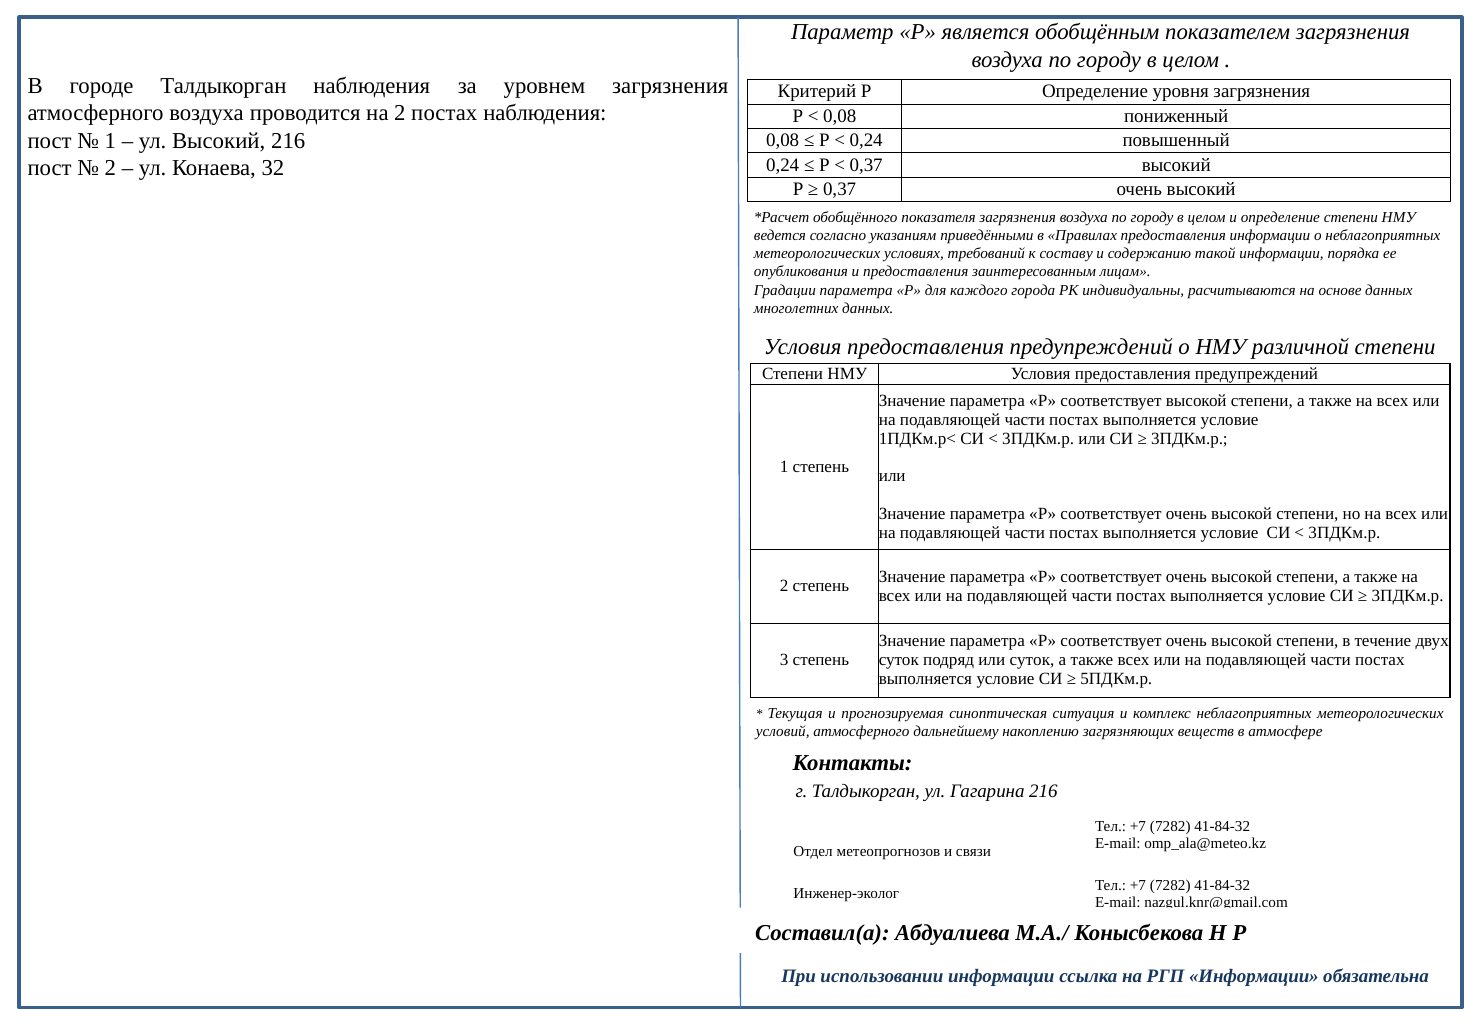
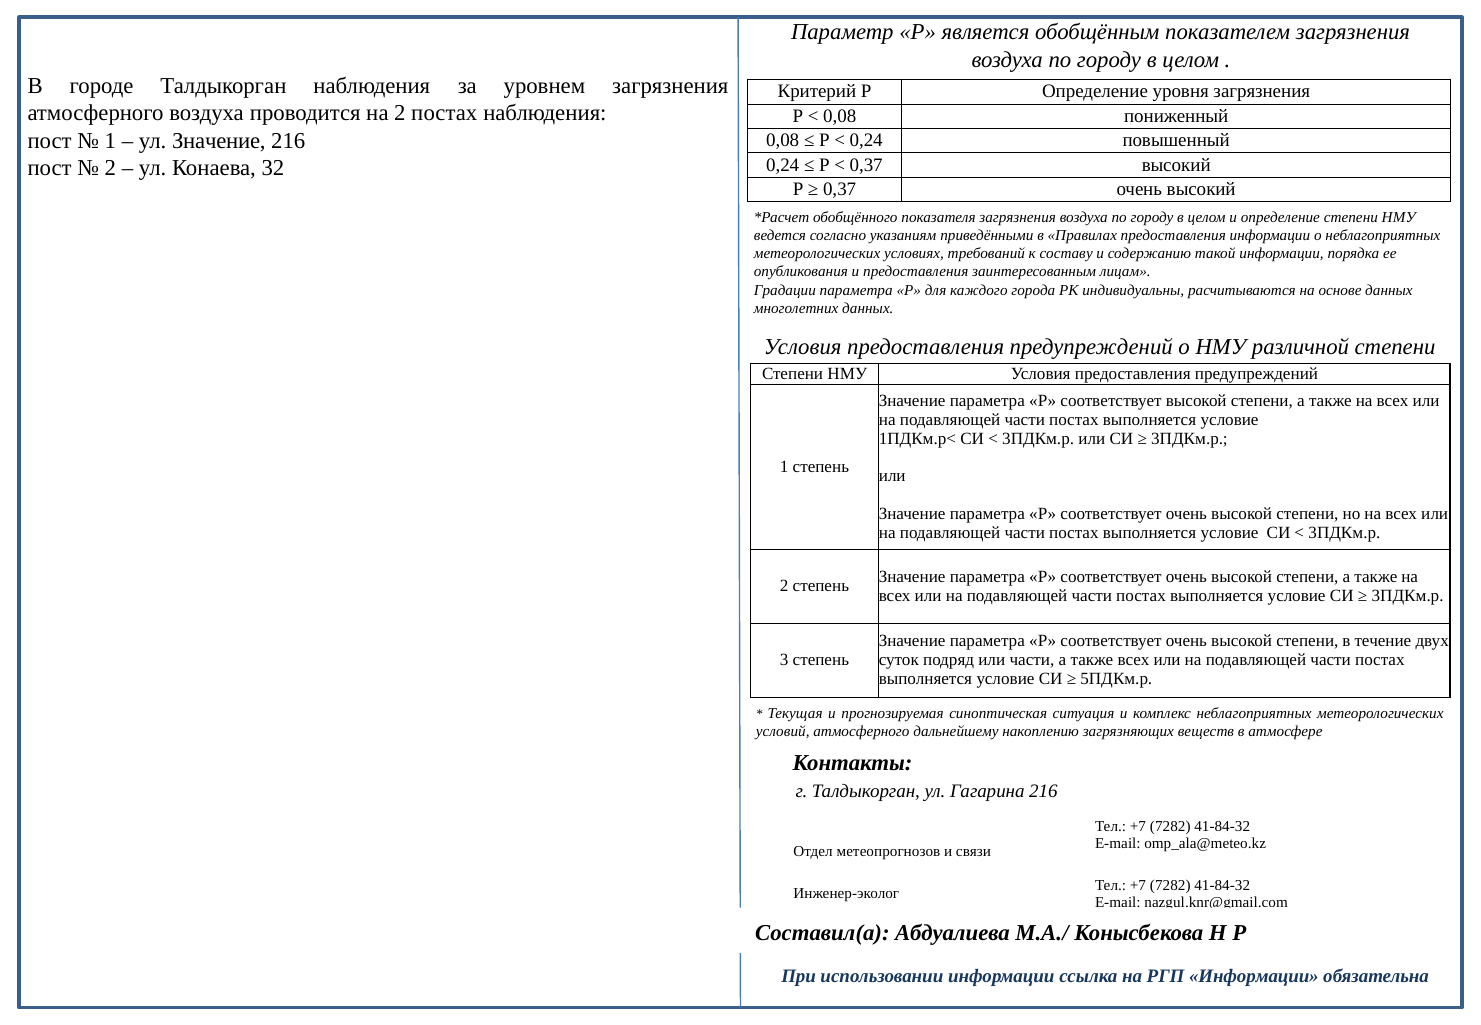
ул Высокий: Высокий -> Значение (219, 141)
или суток: суток -> части (1032, 660)
